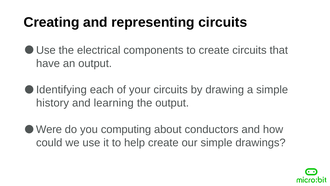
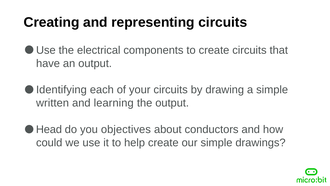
history: history -> written (53, 103)
Were: Were -> Head (49, 129)
computing: computing -> objectives (126, 129)
